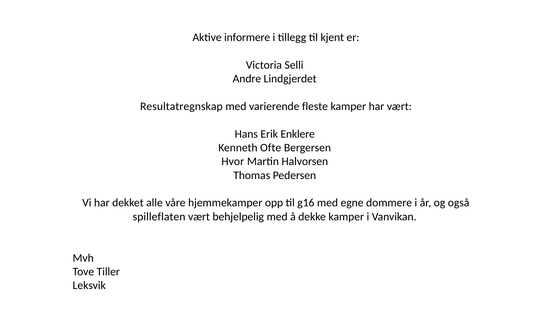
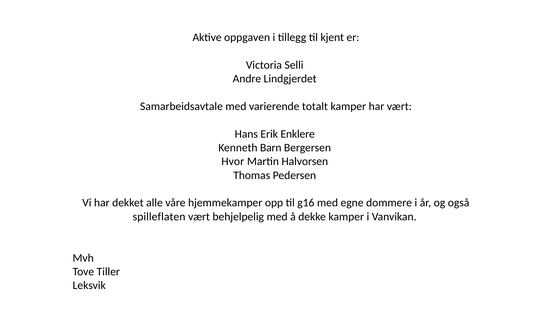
informere: informere -> oppgaven (247, 37)
Resultatregnskap: Resultatregnskap -> Samarbeidsavtale (181, 107)
fleste: fleste -> totalt (315, 107)
Ofte: Ofte -> Barn (271, 148)
